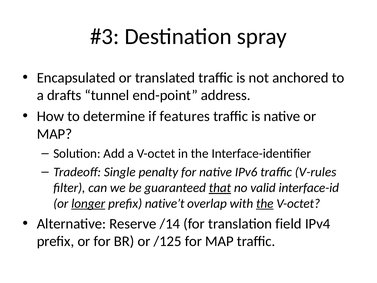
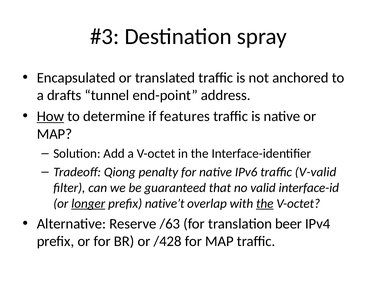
How underline: none -> present (50, 116)
Single: Single -> Qiong (120, 172)
V-rules: V-rules -> V-valid (316, 172)
that underline: present -> none (220, 188)
/14: /14 -> /63 (170, 223)
field: field -> beer (289, 223)
/125: /125 -> /428 (168, 241)
